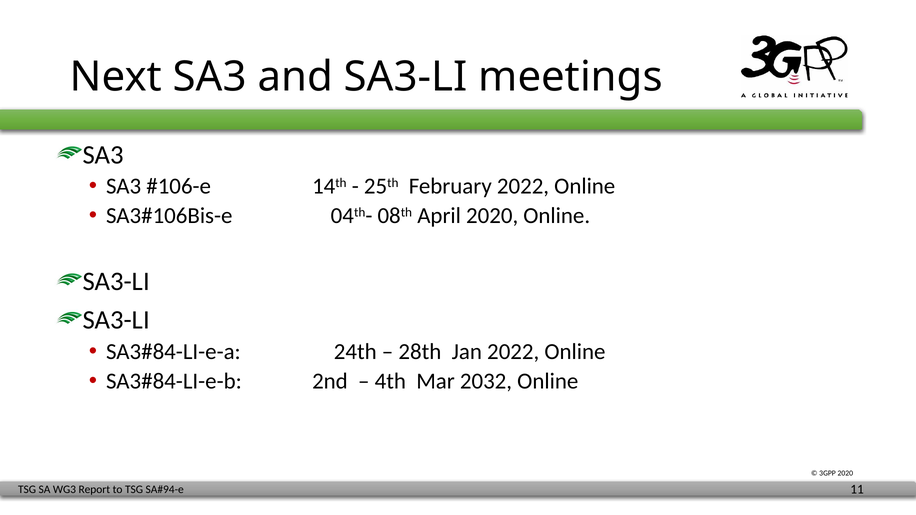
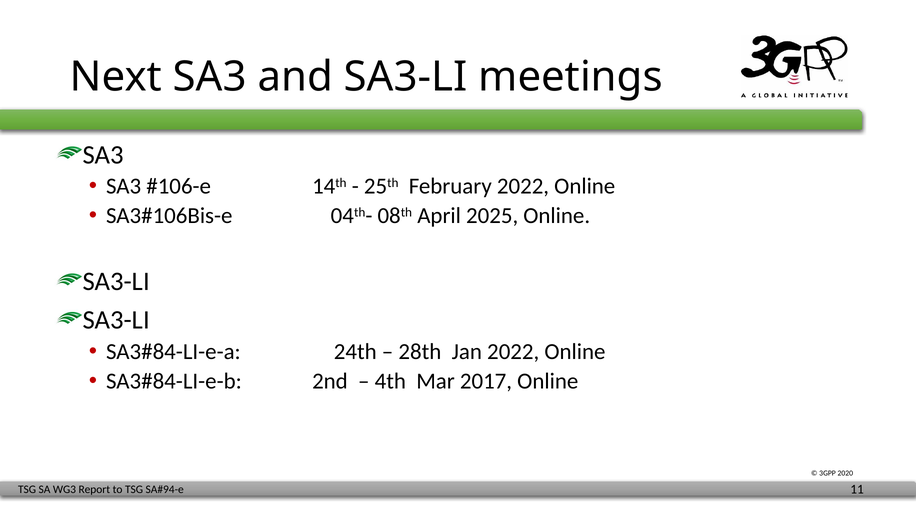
April 2020: 2020 -> 2025 (492, 216)
2032: 2032 -> 2017 (486, 381)
